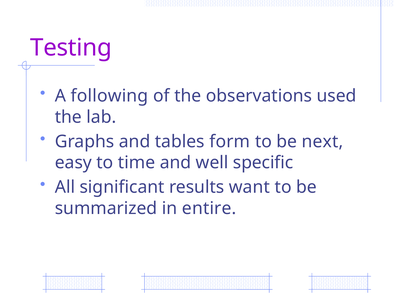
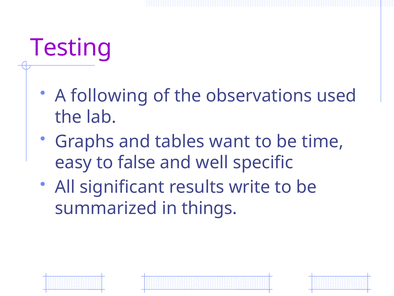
form: form -> want (230, 141)
next: next -> time (323, 141)
time: time -> false (137, 162)
want: want -> write (250, 187)
entire: entire -> things (209, 208)
